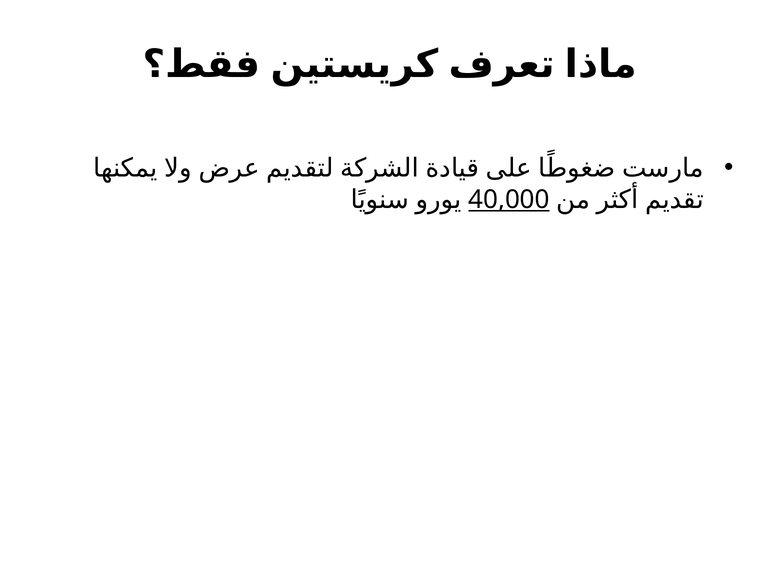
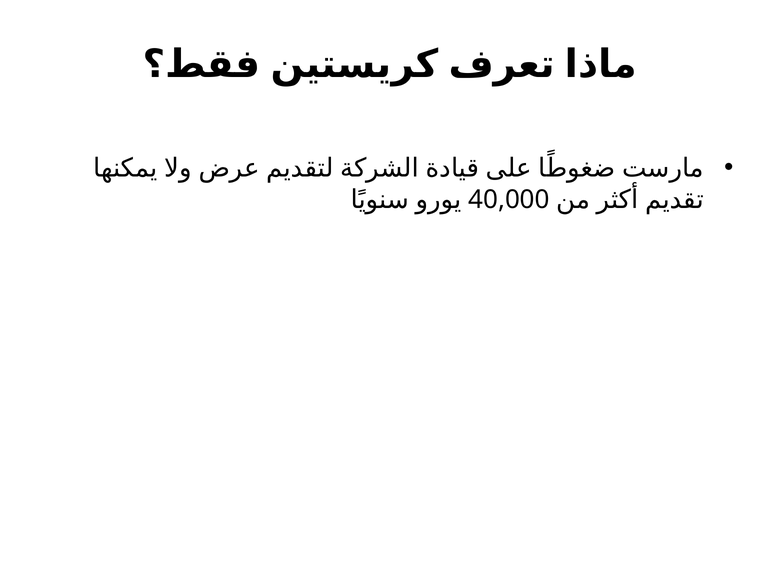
40,000 underline: present -> none (509, 199)
